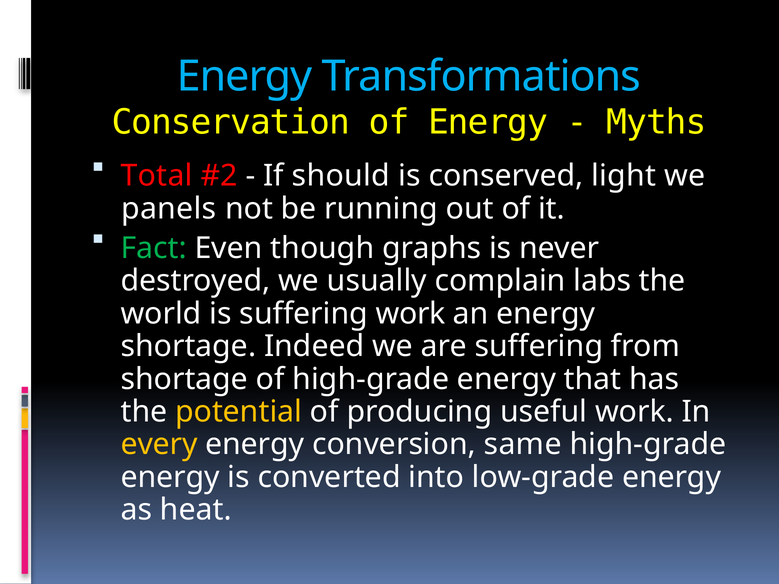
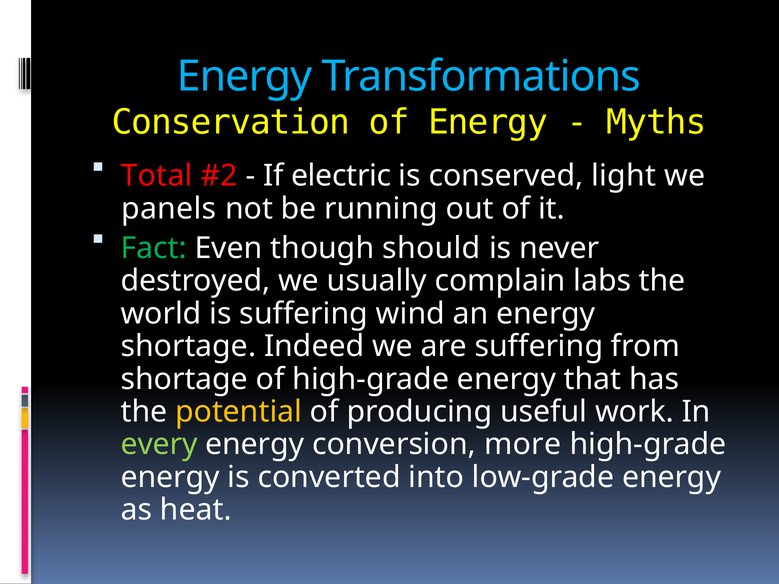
should: should -> electric (341, 176)
graphs: graphs -> should (431, 248)
suffering work: work -> wind (410, 314)
every colour: yellow -> light green (159, 445)
same: same -> more (523, 445)
